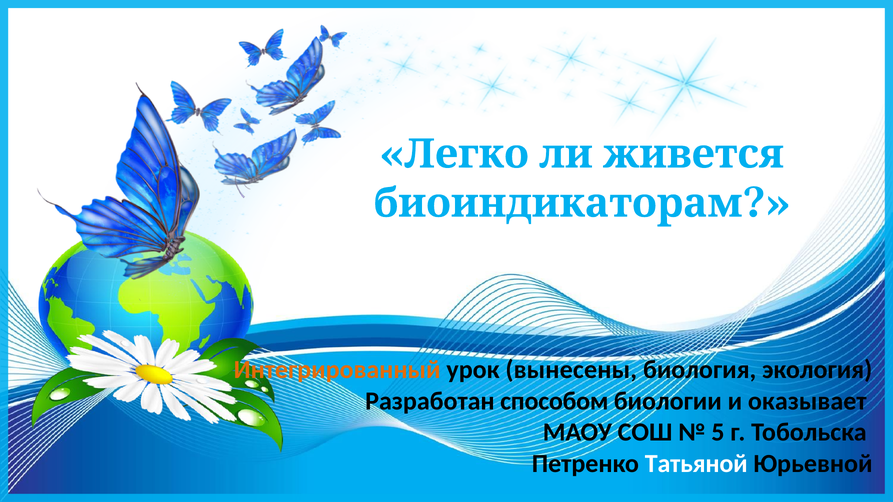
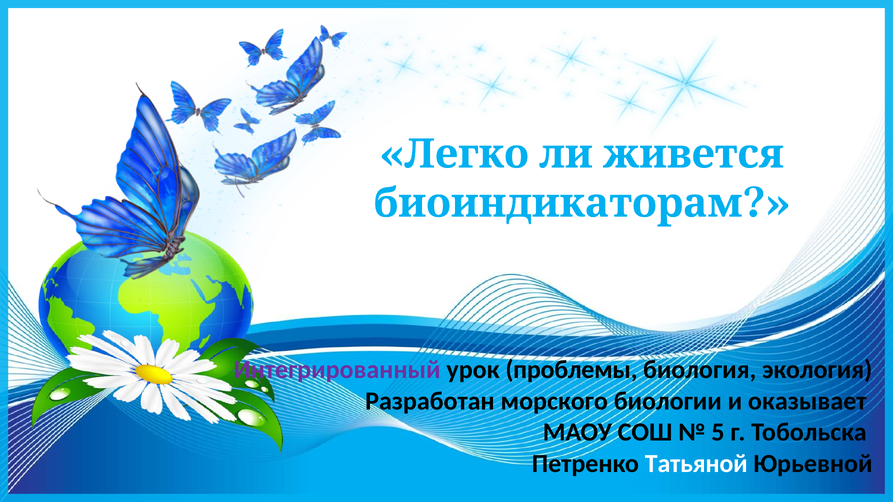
Интегрированный colour: orange -> purple (337, 370)
вынесены: вынесены -> проблемы (571, 370)
способом: способом -> морского (554, 401)
